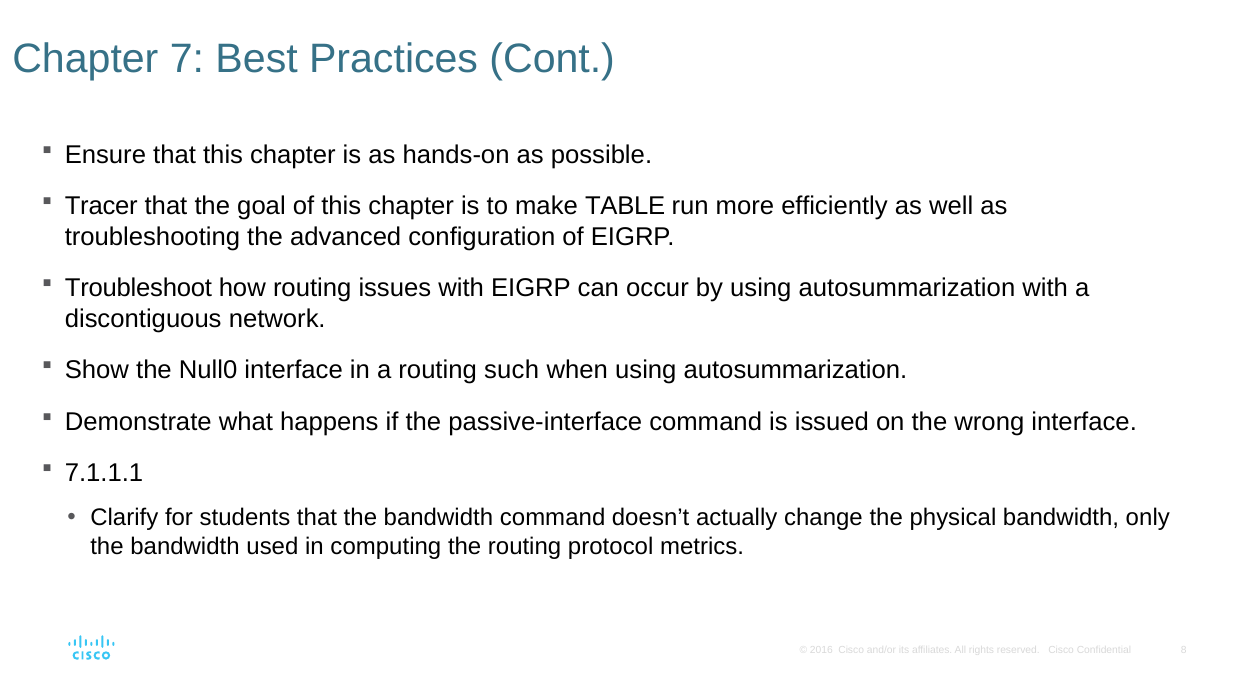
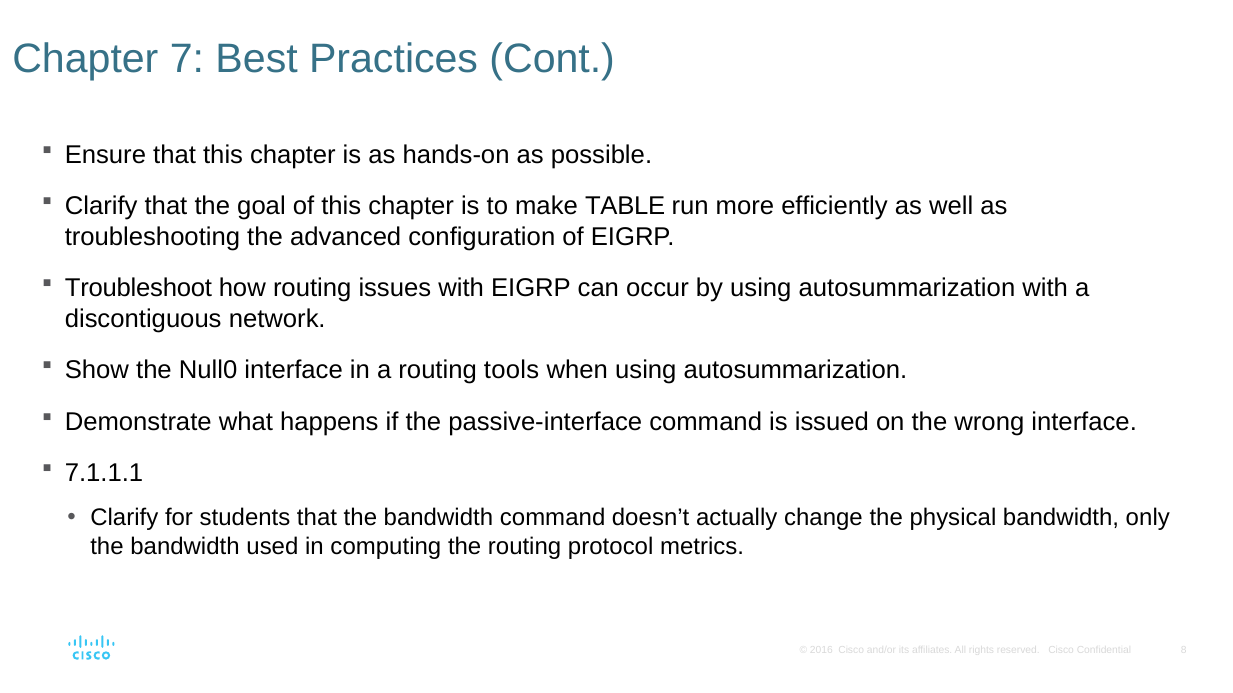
Tracer: Tracer -> Clarify (101, 206)
such: such -> tools (512, 371)
